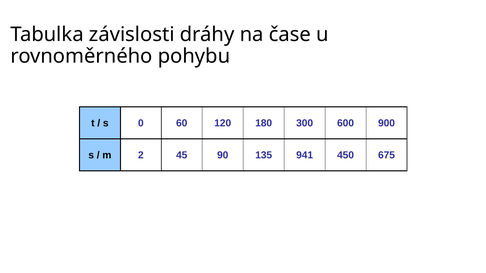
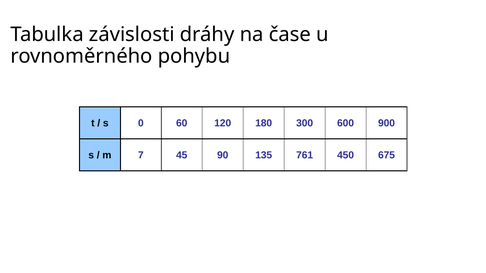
2: 2 -> 7 (141, 155)
941: 941 -> 761 (305, 155)
